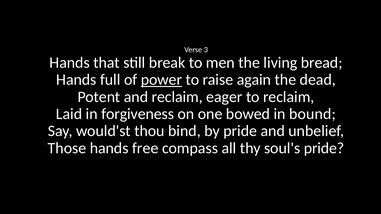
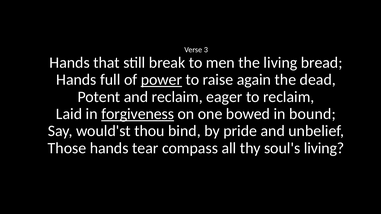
forgiveness underline: none -> present (138, 114)
free: free -> tear (145, 148)
soul's pride: pride -> living (324, 148)
